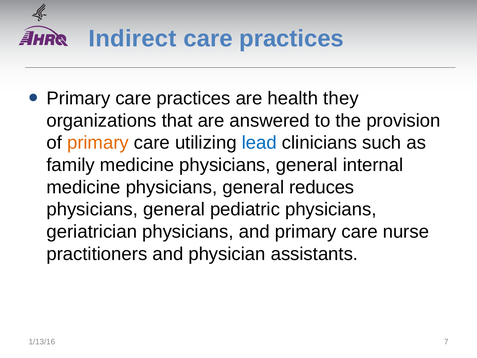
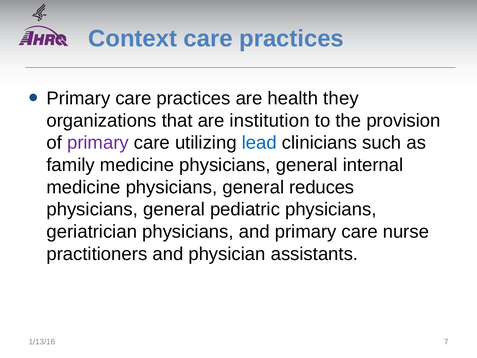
Indirect: Indirect -> Context (133, 39)
answered: answered -> institution (270, 120)
primary colour: orange -> purple (98, 143)
